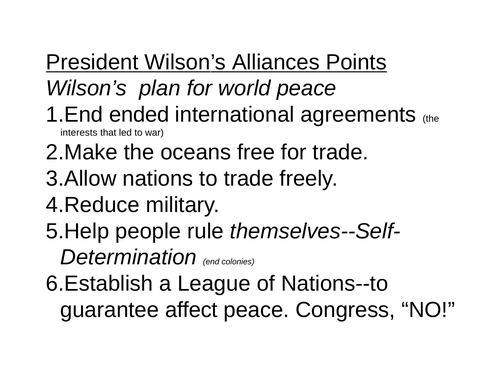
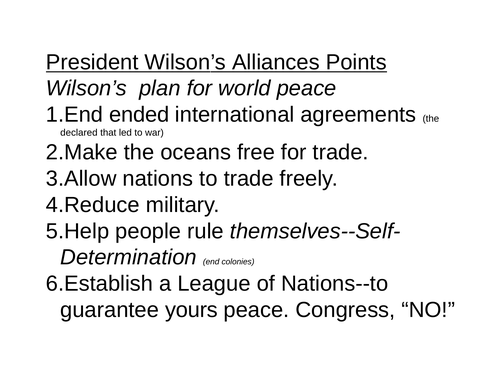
interests: interests -> declared (79, 133)
affect: affect -> yours (191, 311)
